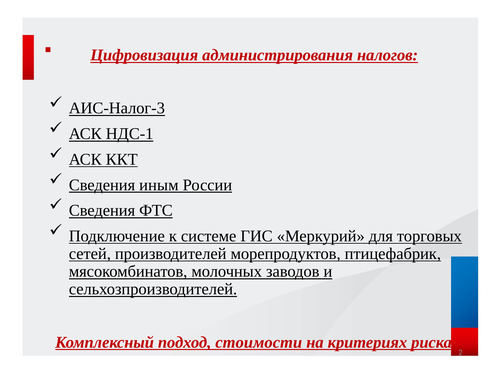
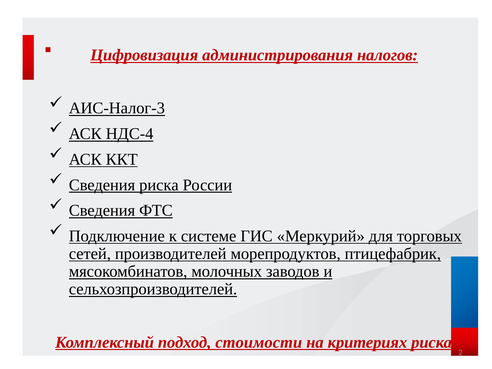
НДС-1: НДС-1 -> НДС-4 (130, 134)
Сведения иным: иным -> риска (159, 185)
